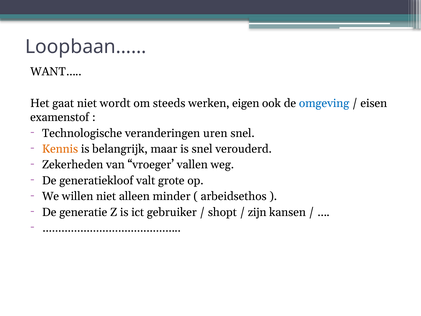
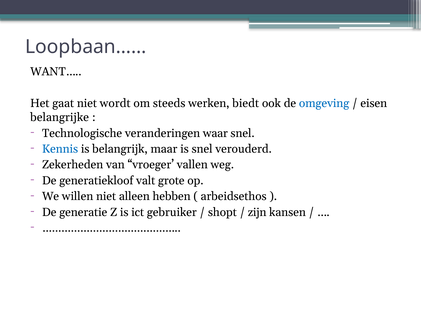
eigen: eigen -> biedt (246, 103)
examenstof: examenstof -> belangrijke (60, 117)
uren: uren -> waar (215, 133)
Kennis colour: orange -> blue (60, 149)
minder: minder -> hebben (172, 196)
